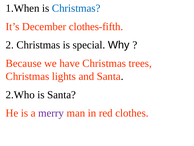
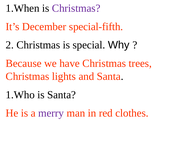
Christmas colour: blue -> purple (76, 8)
clothes-fifth: clothes-fifth -> special-fifth (96, 26)
2.Who: 2.Who -> 1.Who (20, 94)
